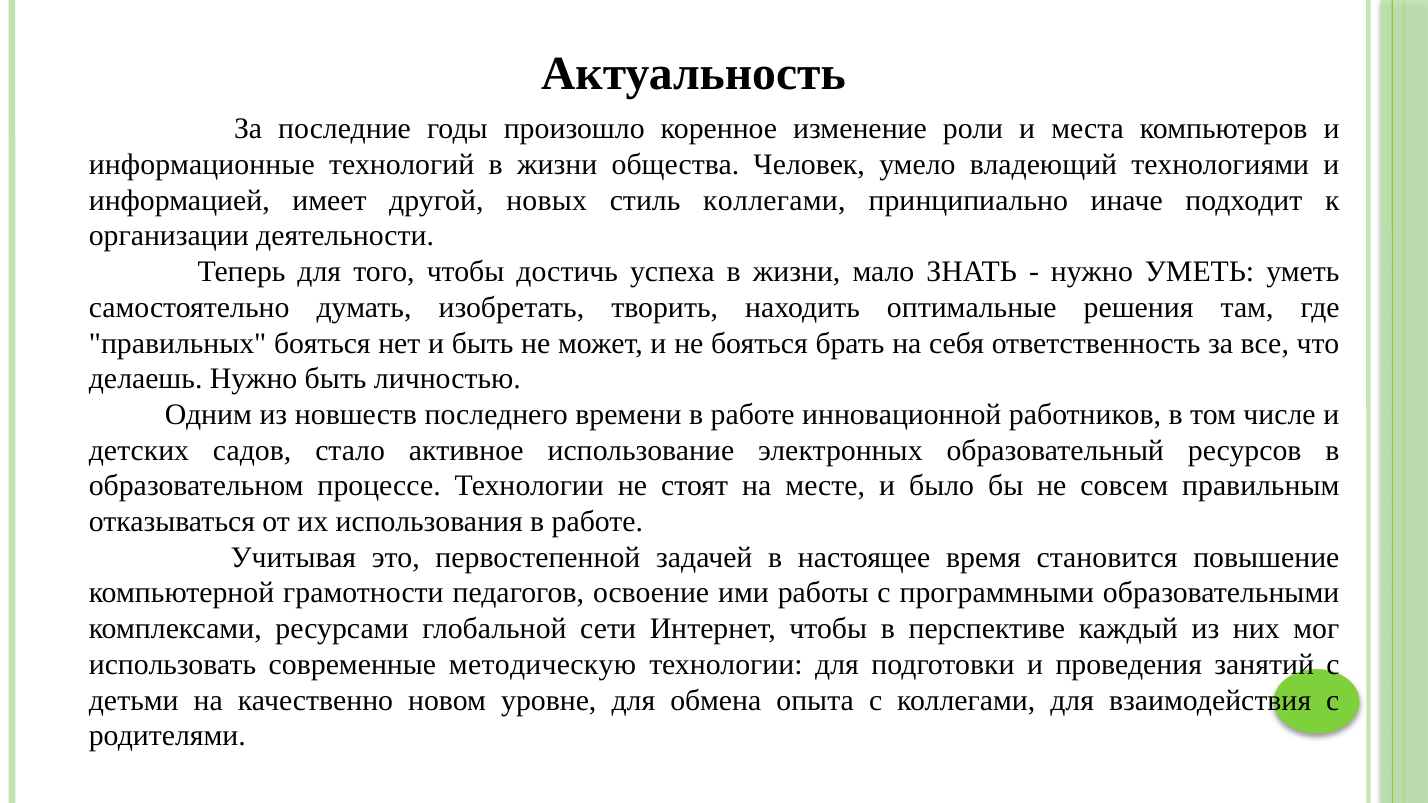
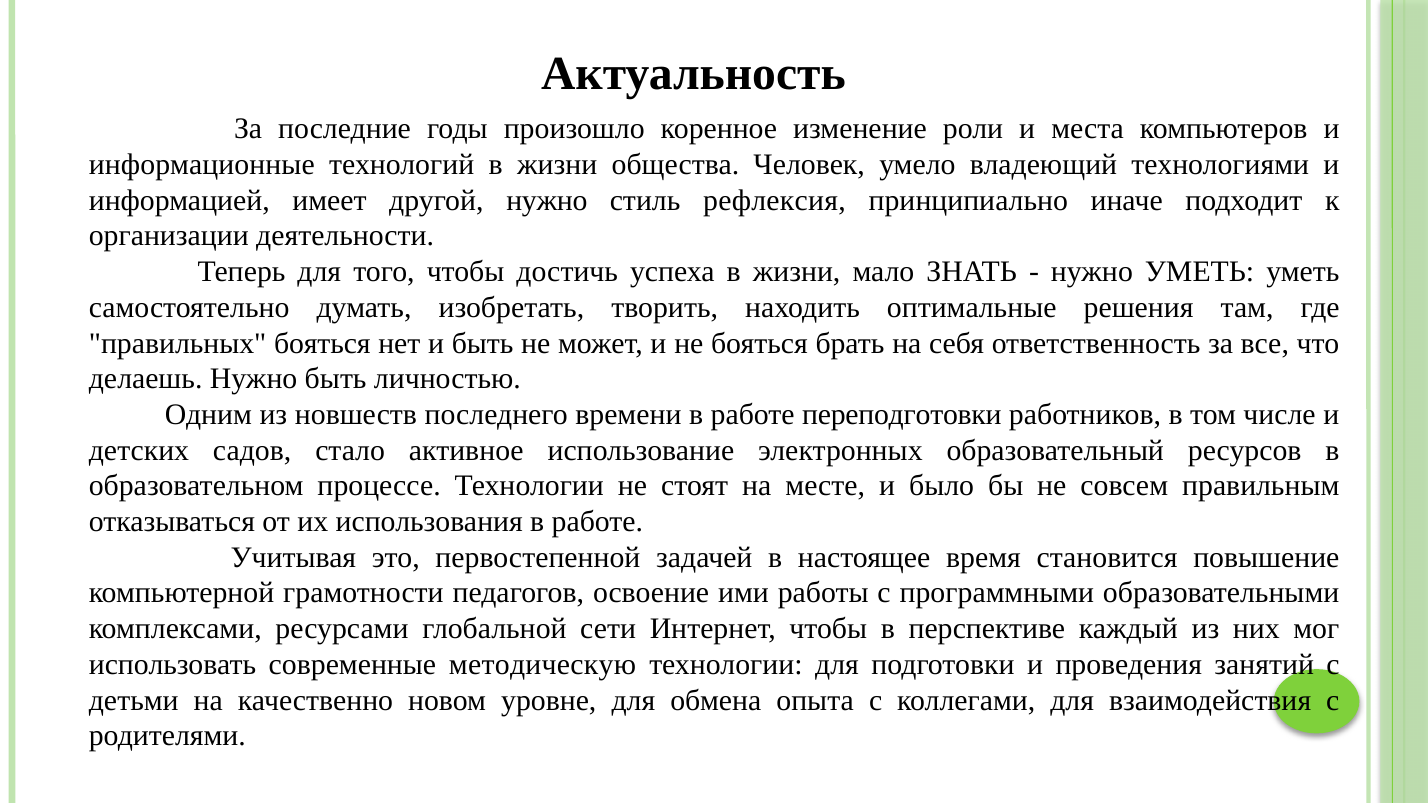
другой новых: новых -> нужно (547, 200)
стиль коллегами: коллегами -> рефлексия (774, 200)
инновационной: инновационной -> переподготовки (902, 415)
